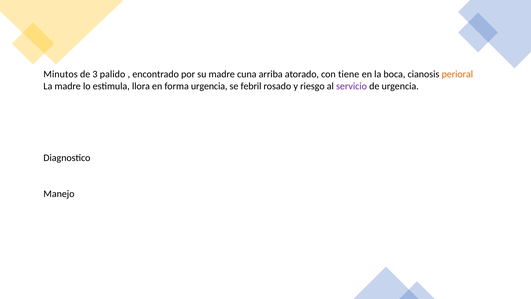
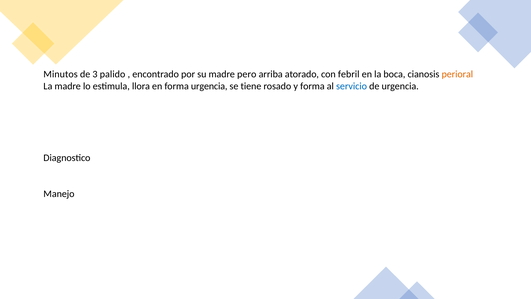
cuna: cuna -> pero (247, 74)
tiene: tiene -> febril (349, 74)
febril: febril -> tiene (251, 86)
y riesgo: riesgo -> forma (312, 86)
servicio colour: purple -> blue (352, 86)
